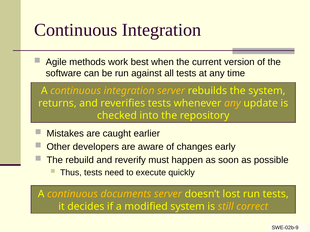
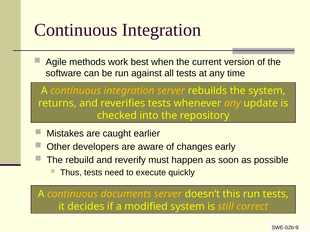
lost: lost -> this (231, 194)
